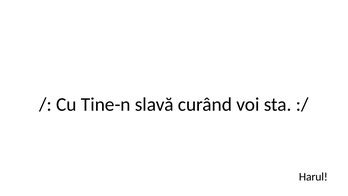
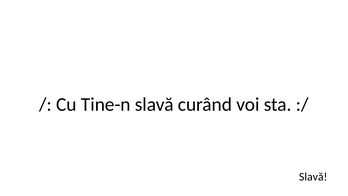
Harul: Harul -> Slavă (313, 177)
